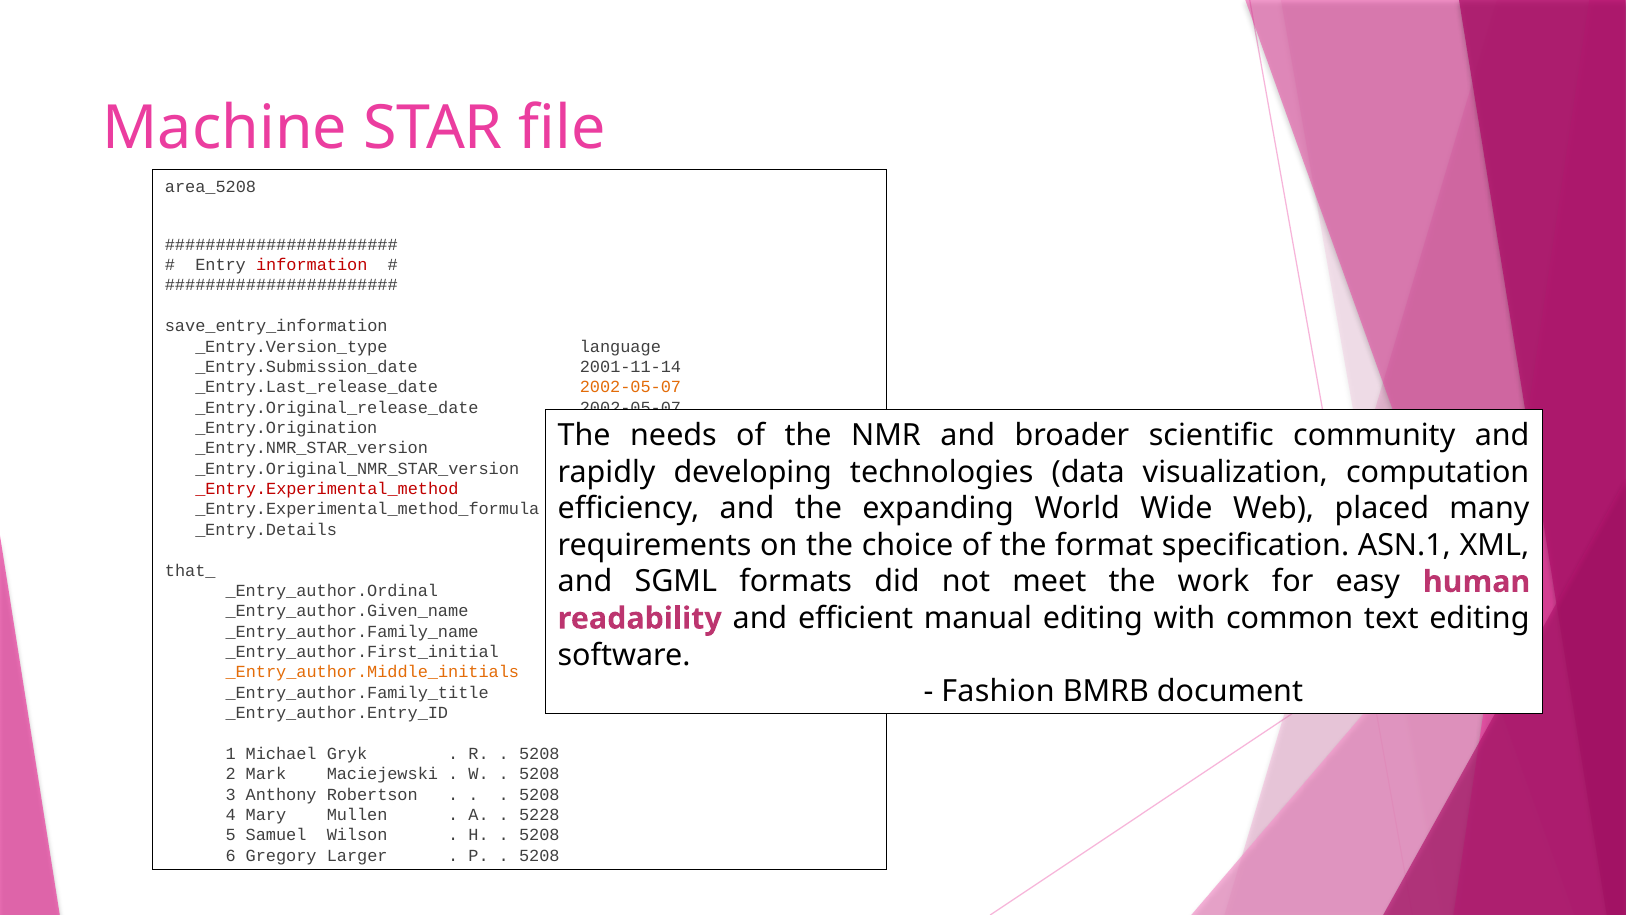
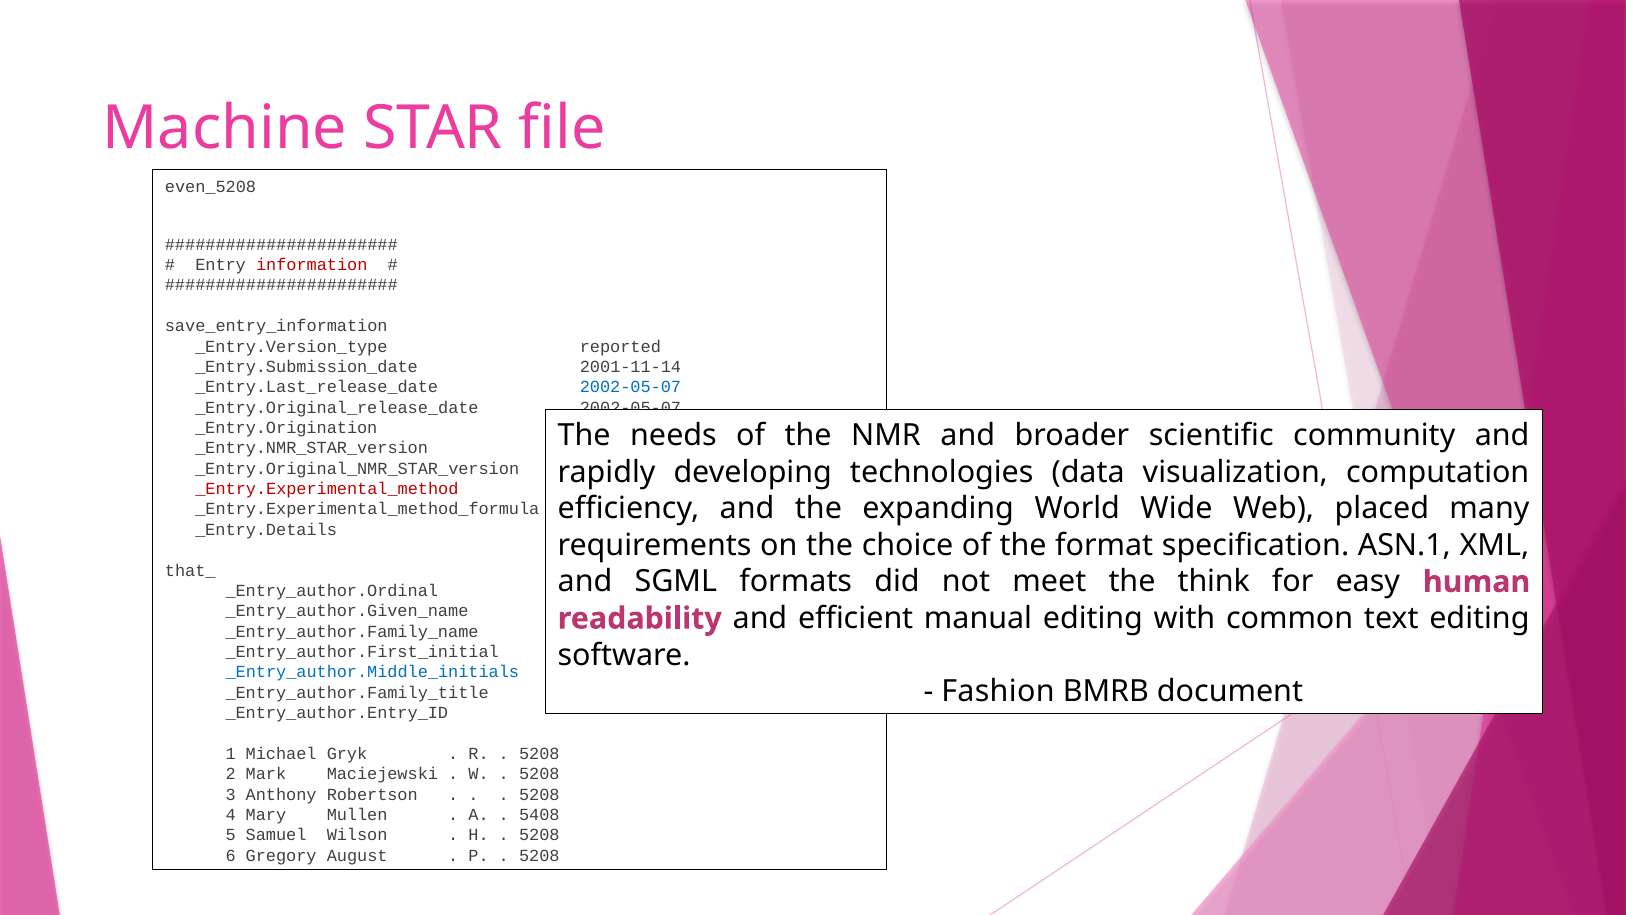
area_5208: area_5208 -> even_5208 (211, 187)
language: language -> reported (620, 346)
2002-05-07 colour: orange -> blue (630, 387)
work: work -> think (1214, 582)
_Entry_author.Middle_initials colour: orange -> blue (372, 672)
5228: 5228 -> 5408 (539, 814)
Larger: Larger -> August (357, 855)
